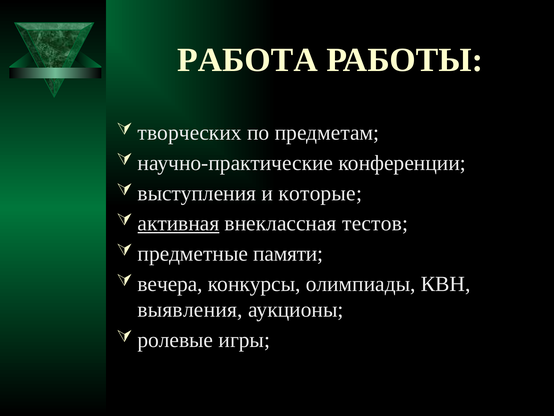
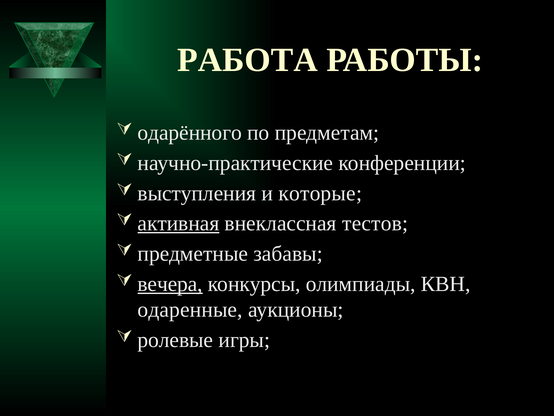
творческих: творческих -> одарённого (190, 133)
памяти: памяти -> забавы (288, 253)
вечера underline: none -> present (170, 284)
выявления: выявления -> одаренные (190, 309)
